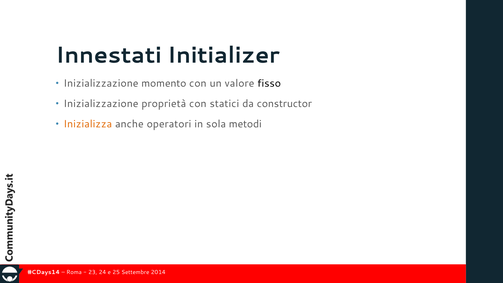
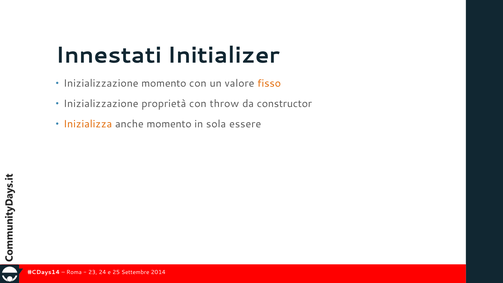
fisso colour: black -> orange (269, 83)
statici: statici -> throw (224, 104)
anche operatori: operatori -> momento (169, 124)
metodi: metodi -> essere (245, 124)
